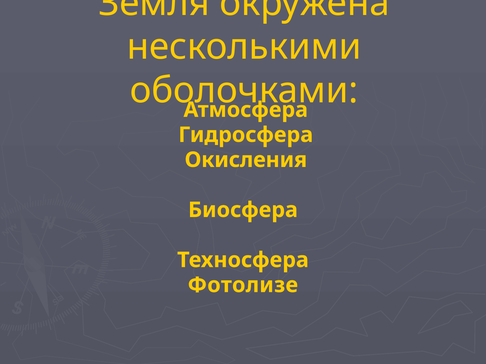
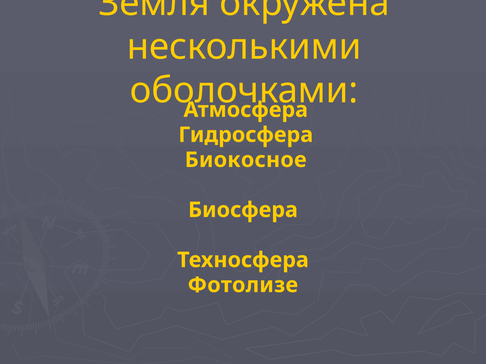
Окисления: Окисления -> Биокосное (246, 160)
